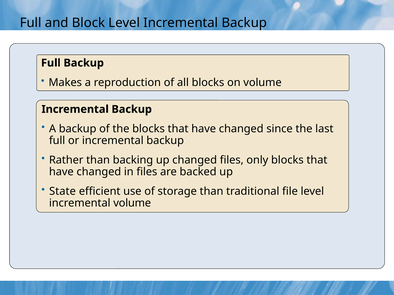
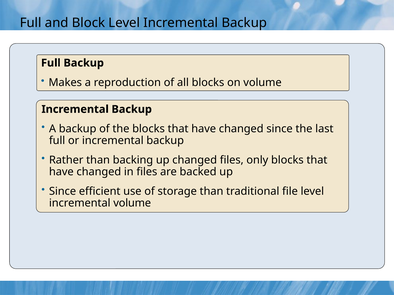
State: State -> Since (63, 192)
